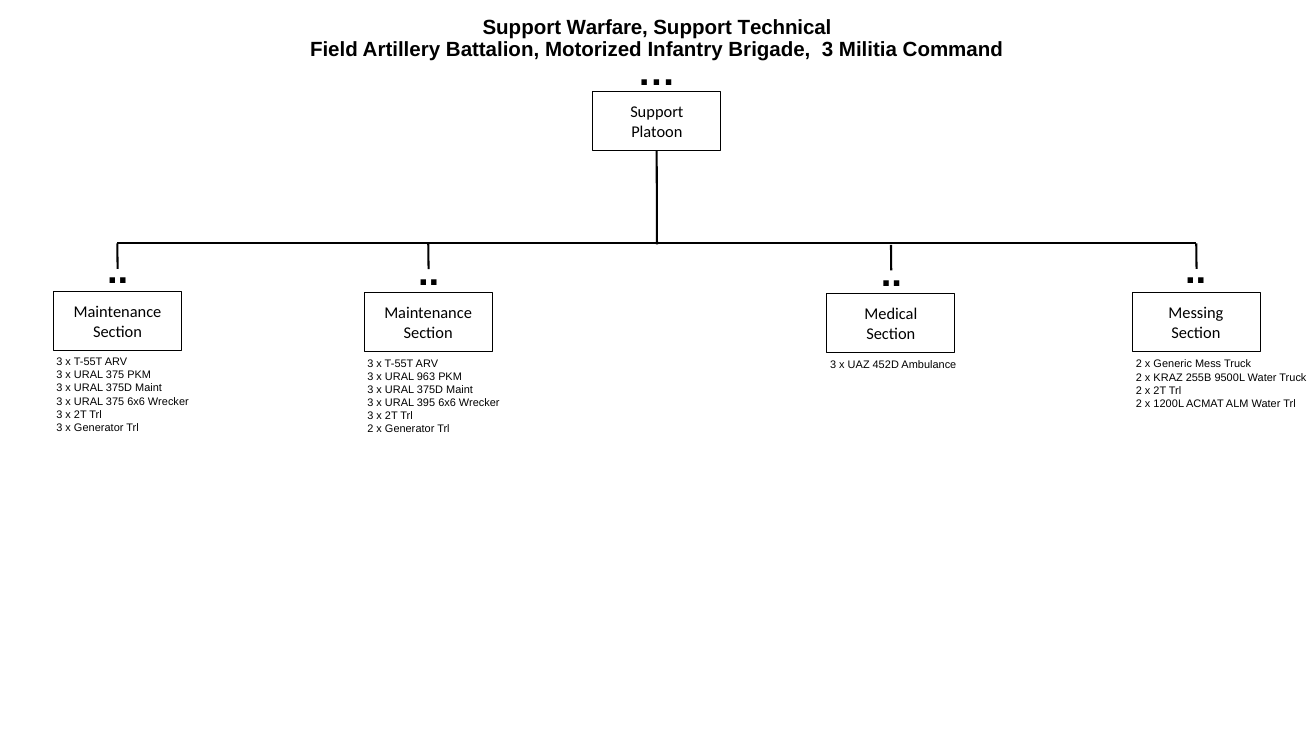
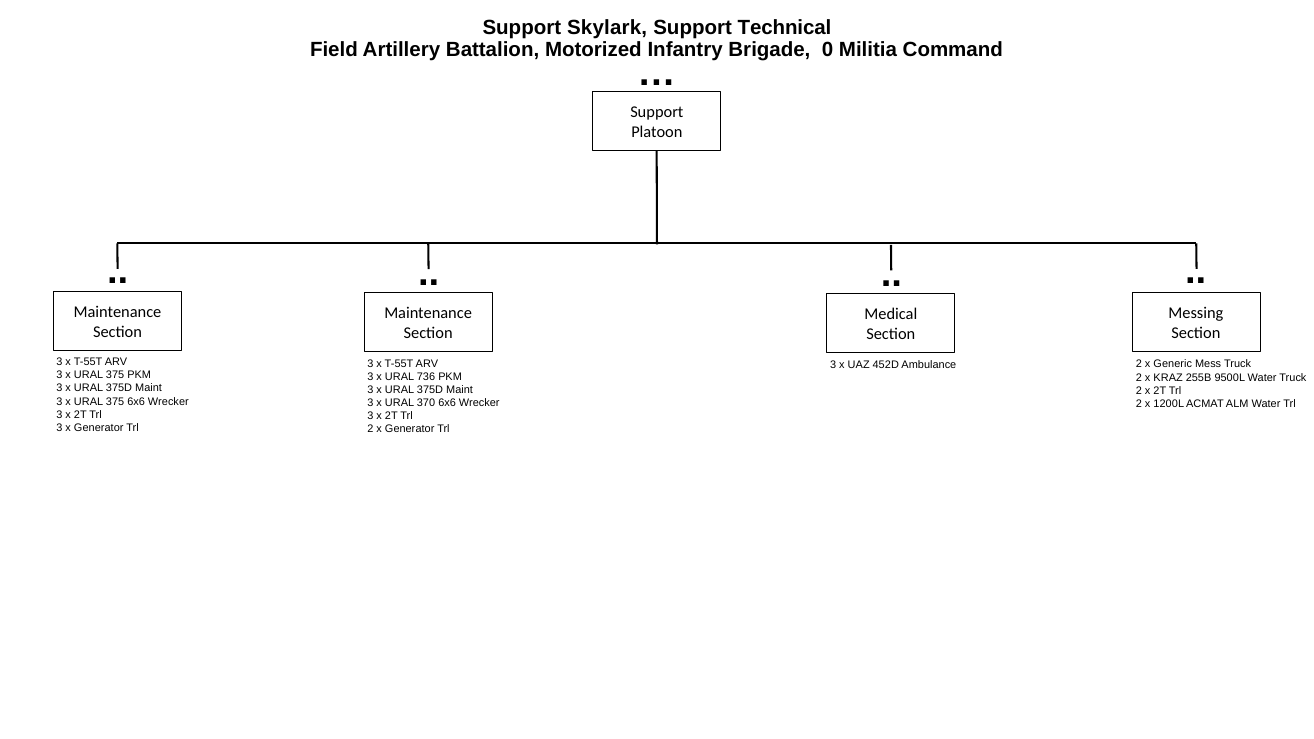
Warfare: Warfare -> Skylark (607, 28)
Brigade 3: 3 -> 0 (827, 50)
963: 963 -> 736 (426, 377)
395: 395 -> 370 (426, 403)
